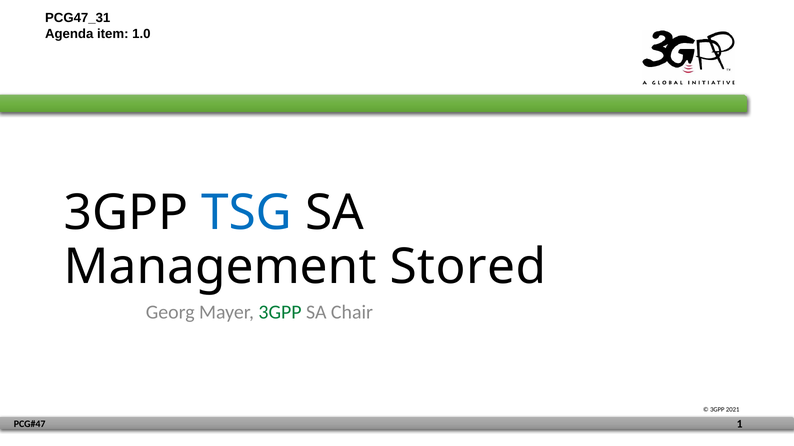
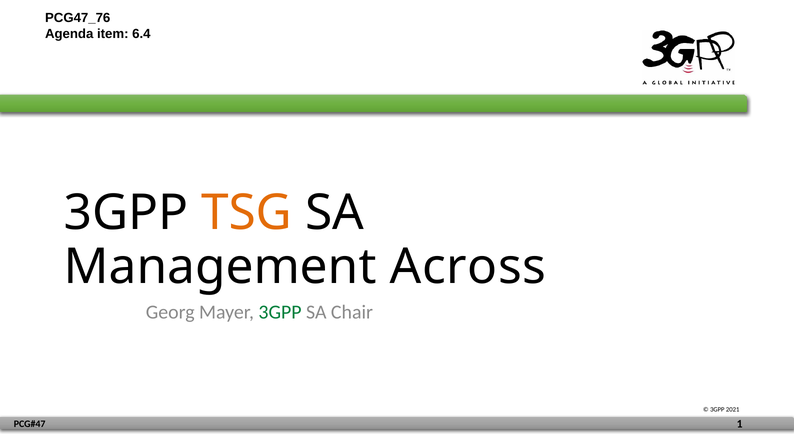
PCG47_31: PCG47_31 -> PCG47_76 (78, 18)
1.0: 1.0 -> 6.4 (141, 34)
TSG colour: blue -> orange (247, 213)
Stored: Stored -> Across (468, 267)
